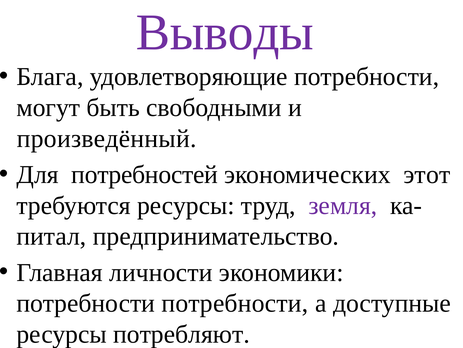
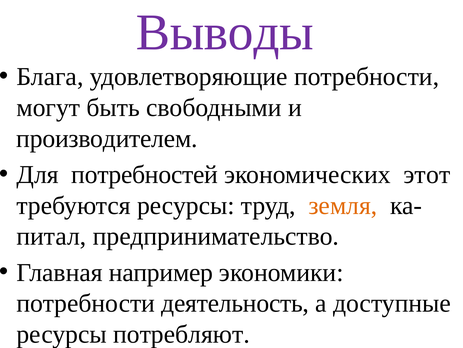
произведённый: произведённый -> производителем (107, 138)
земля colour: purple -> orange (343, 205)
личности: личности -> например (161, 272)
потребности потребности: потребности -> деятельность (235, 303)
